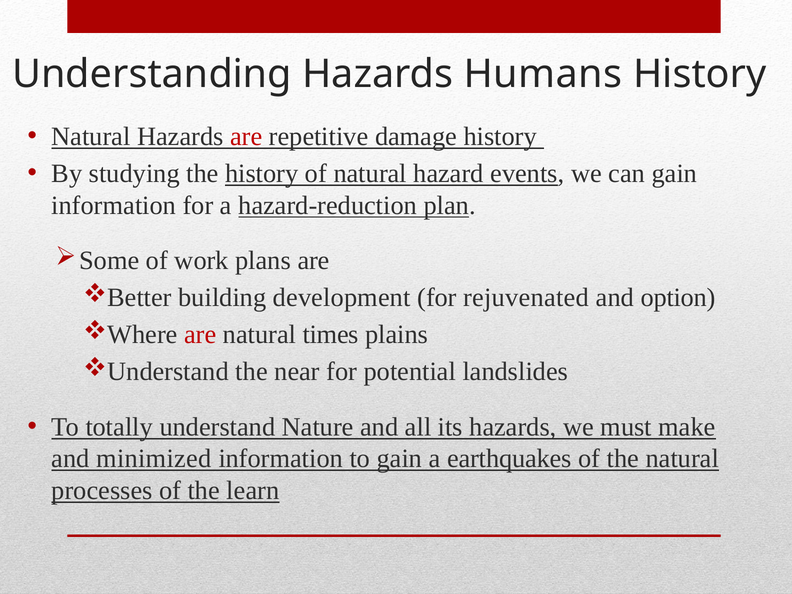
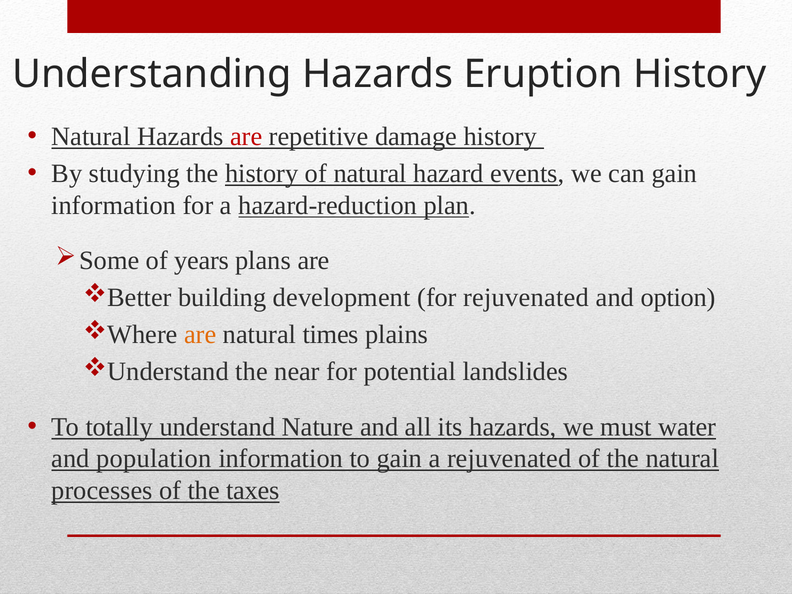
Humans: Humans -> Eruption (543, 74)
work: work -> years (202, 261)
are colour: red -> orange (200, 335)
make: make -> water (687, 427)
minimized: minimized -> population (154, 459)
a earthquakes: earthquakes -> rejuvenated (509, 459)
learn: learn -> taxes (253, 490)
